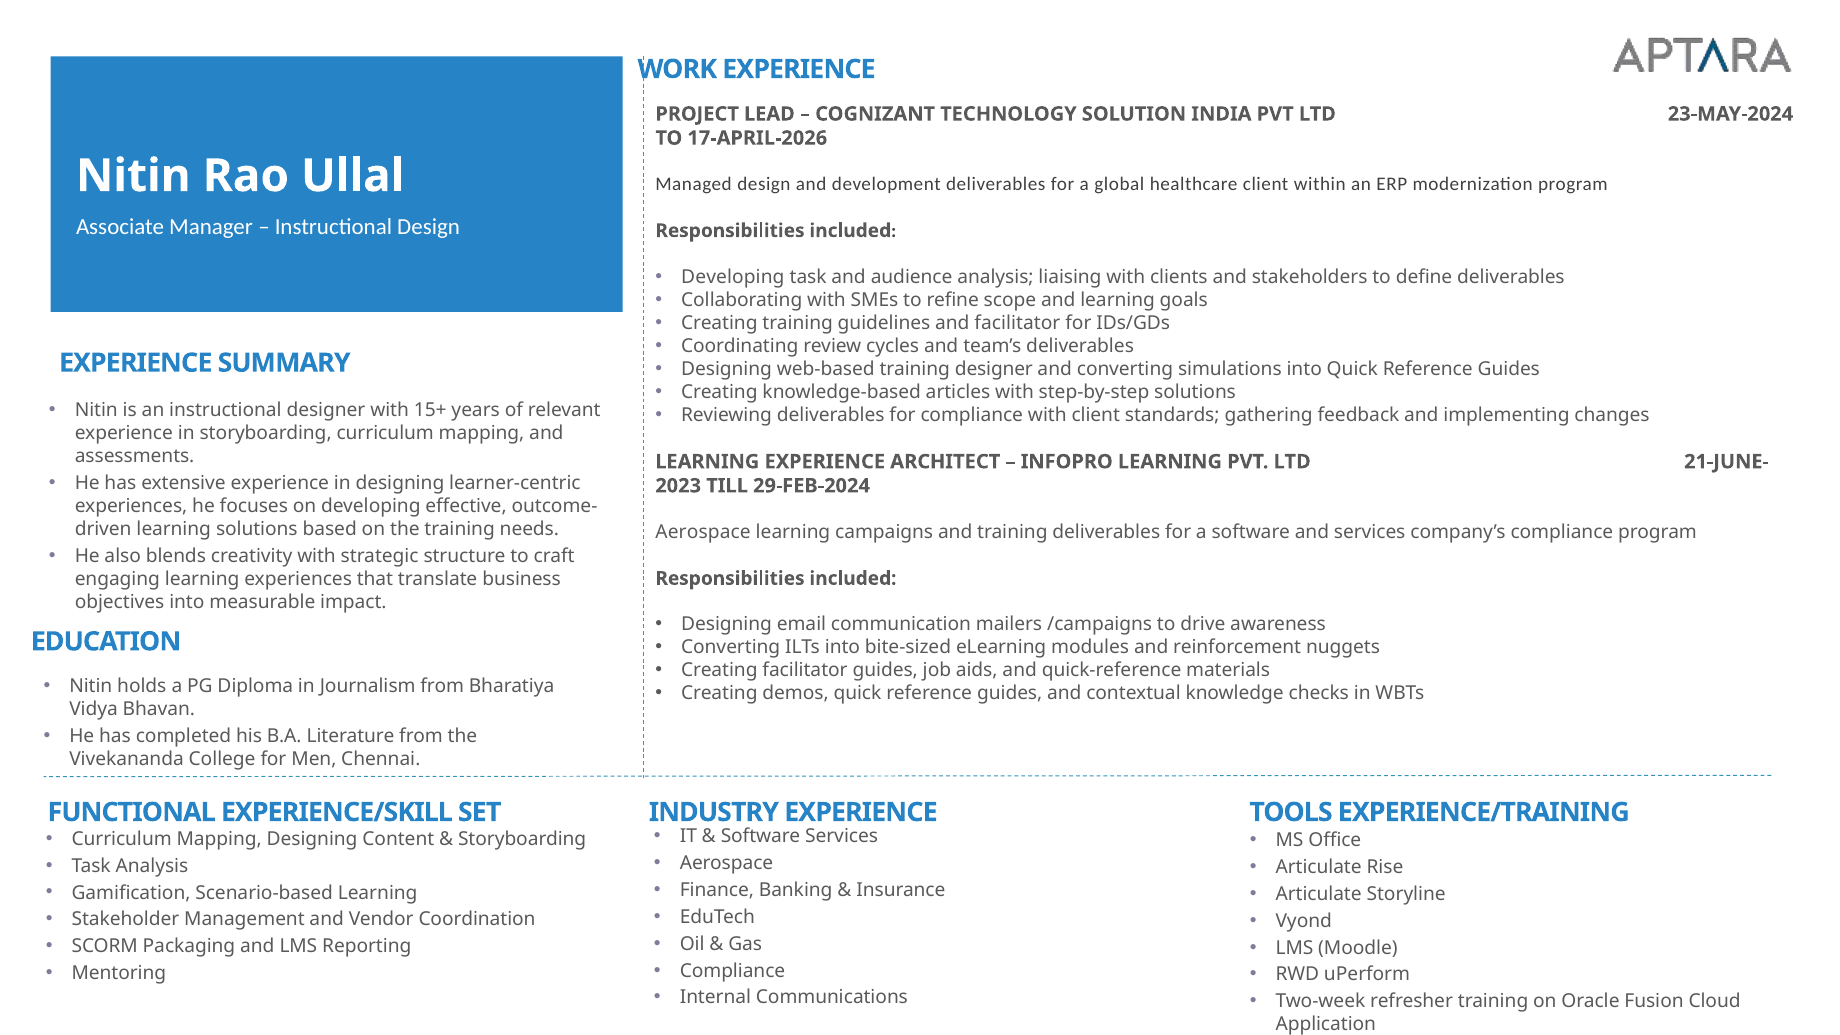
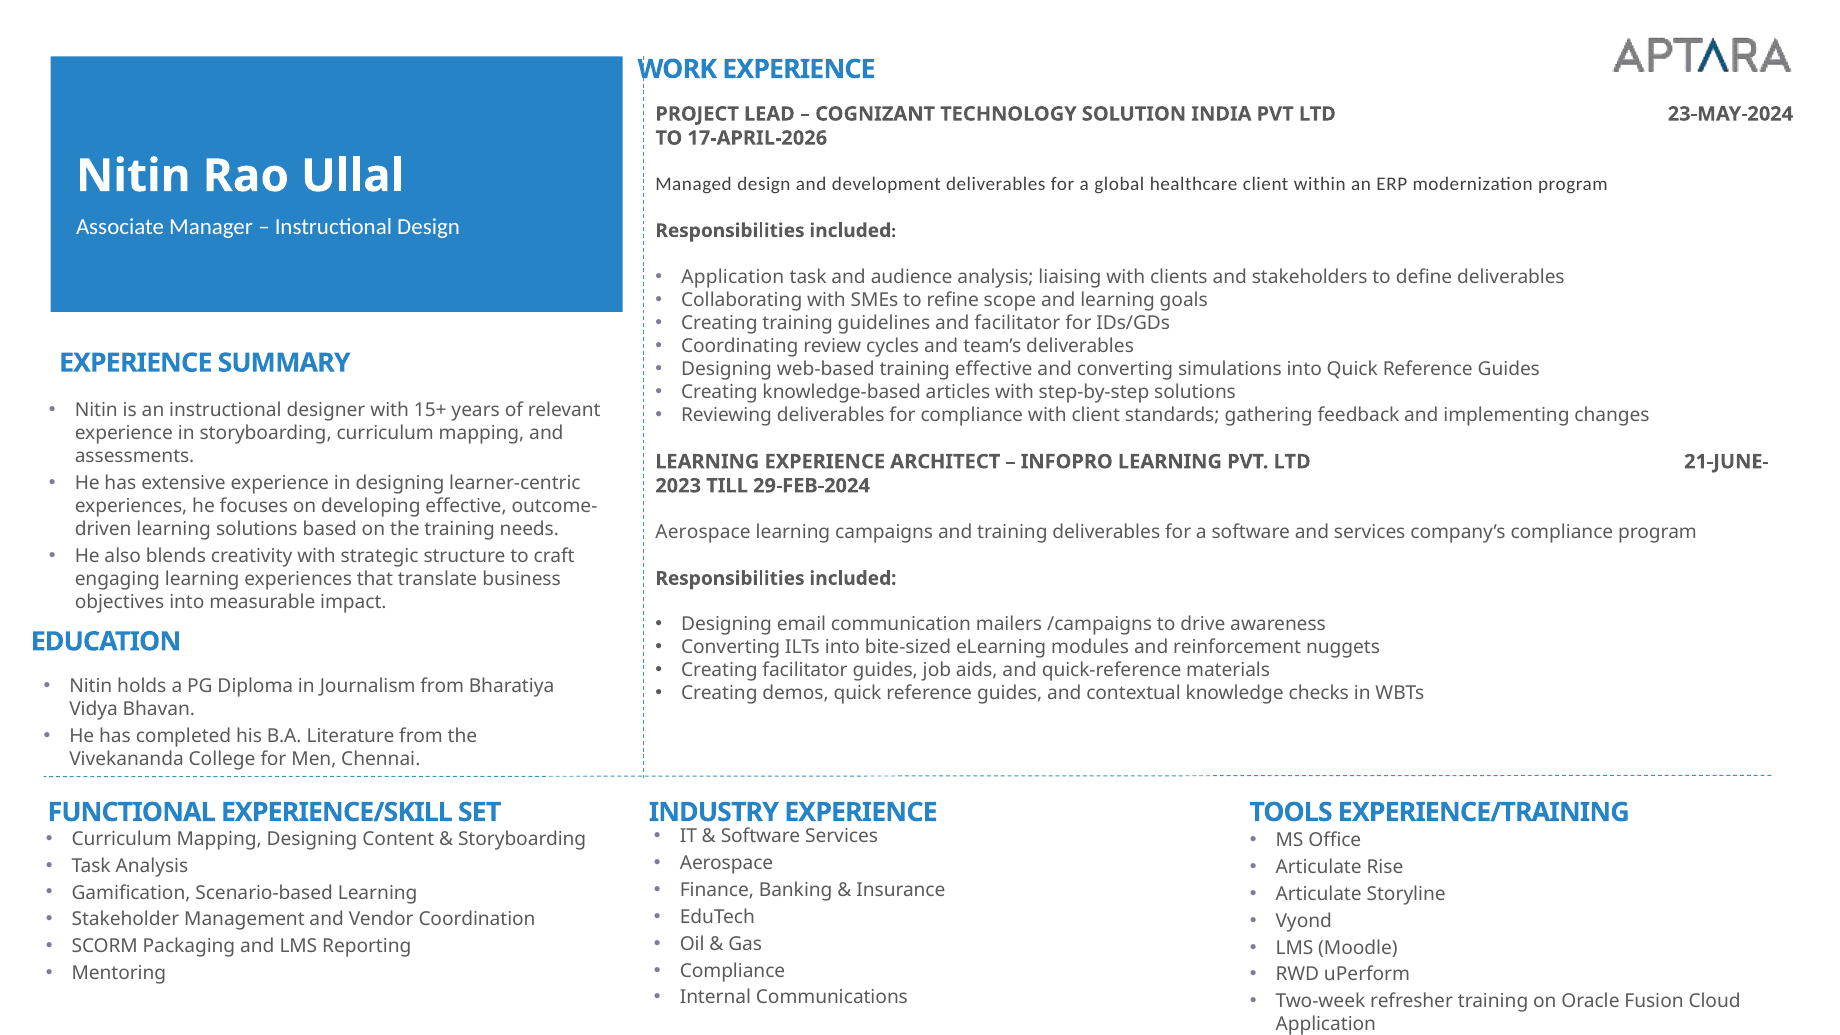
Developing: Developing -> Application (733, 277)
training designer: designer -> effective (994, 369)
